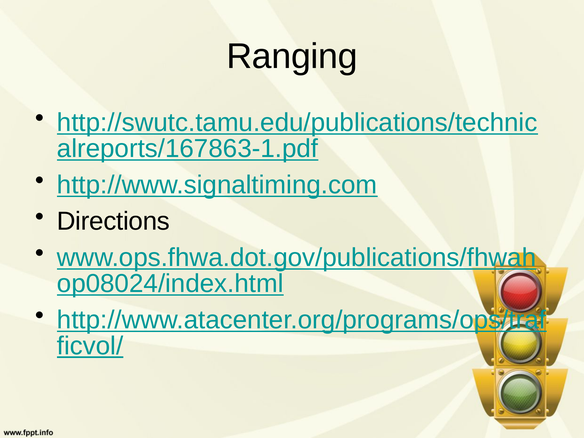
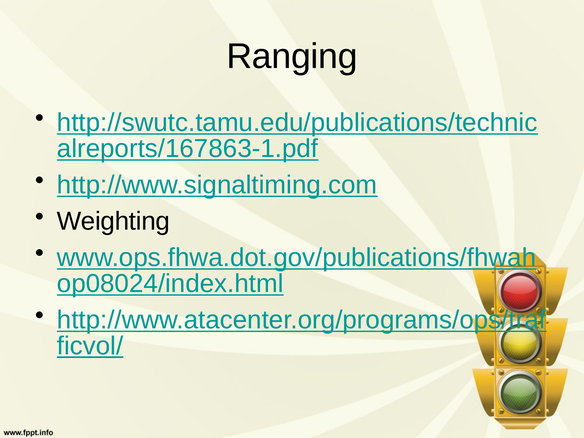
Directions: Directions -> Weighting (113, 221)
